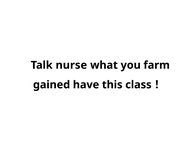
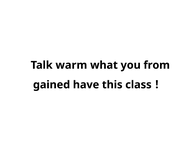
nurse: nurse -> warm (71, 65)
farm: farm -> from (157, 65)
